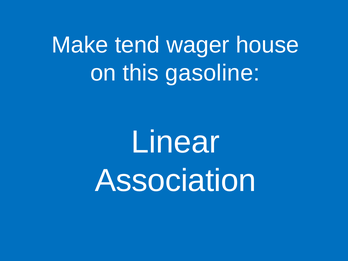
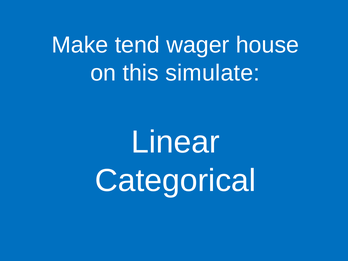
gasoline: gasoline -> simulate (213, 73)
Association: Association -> Categorical (175, 180)
